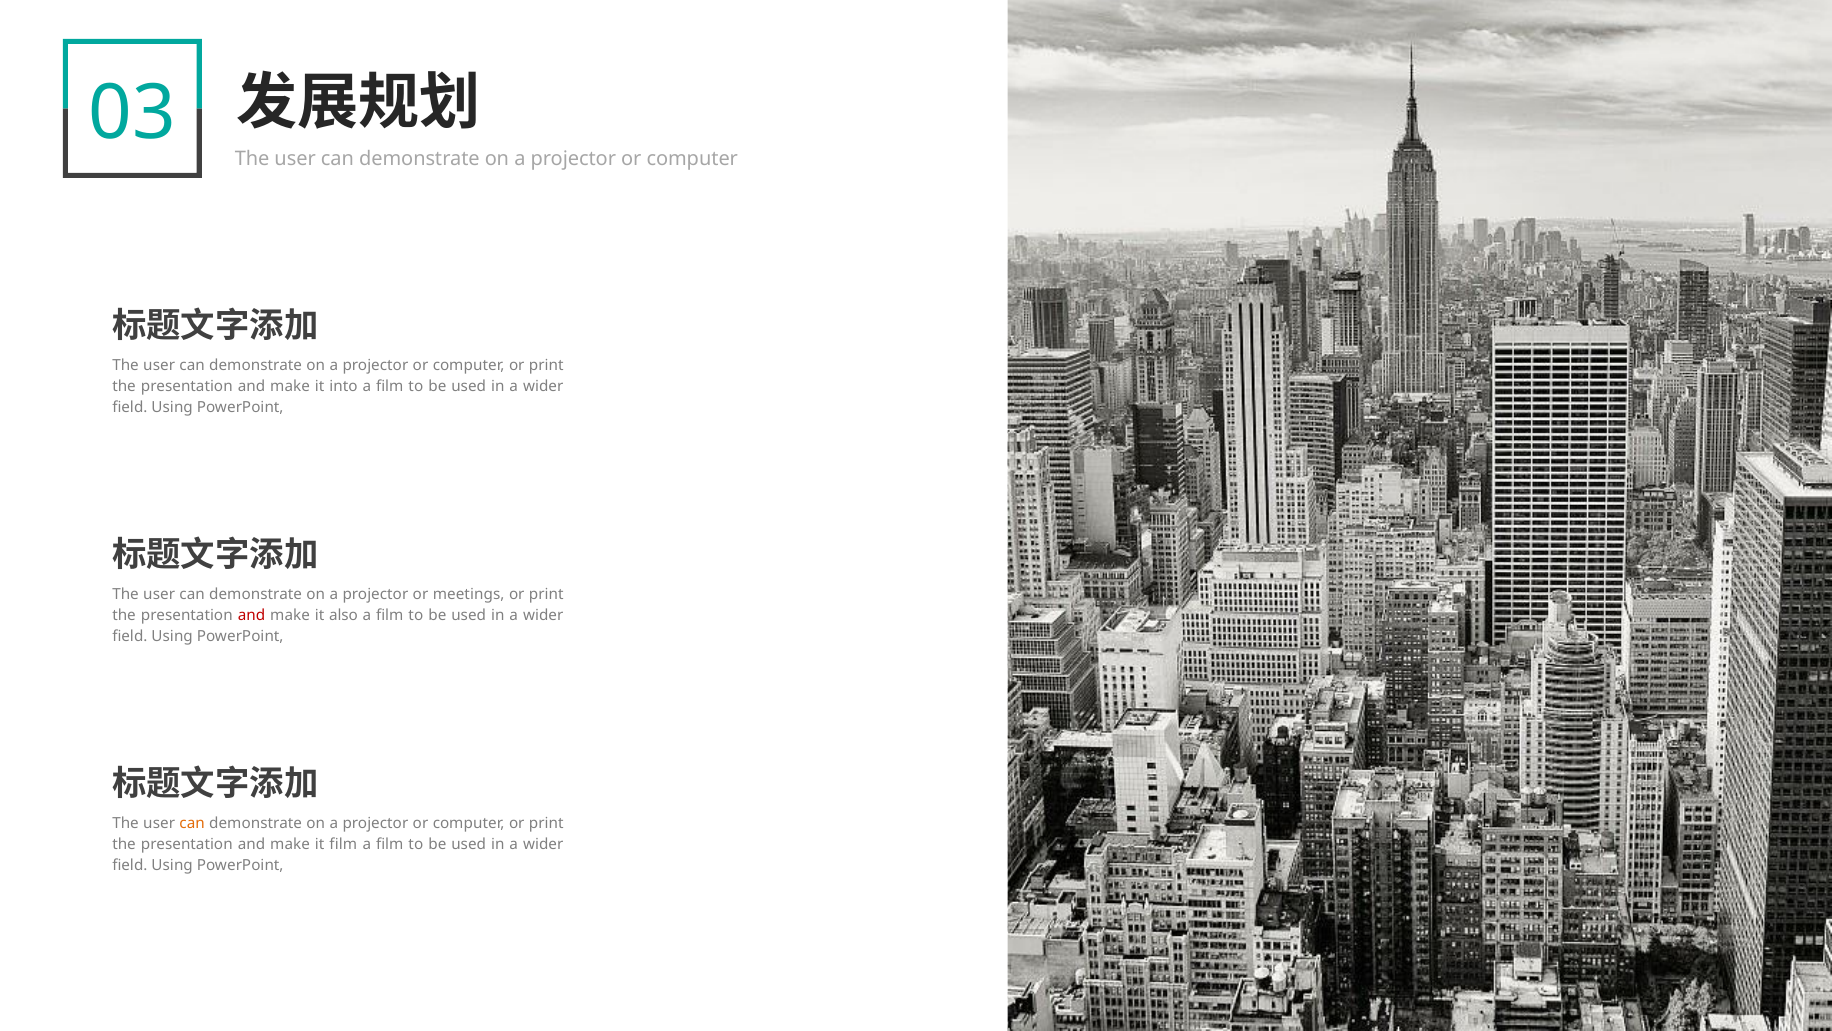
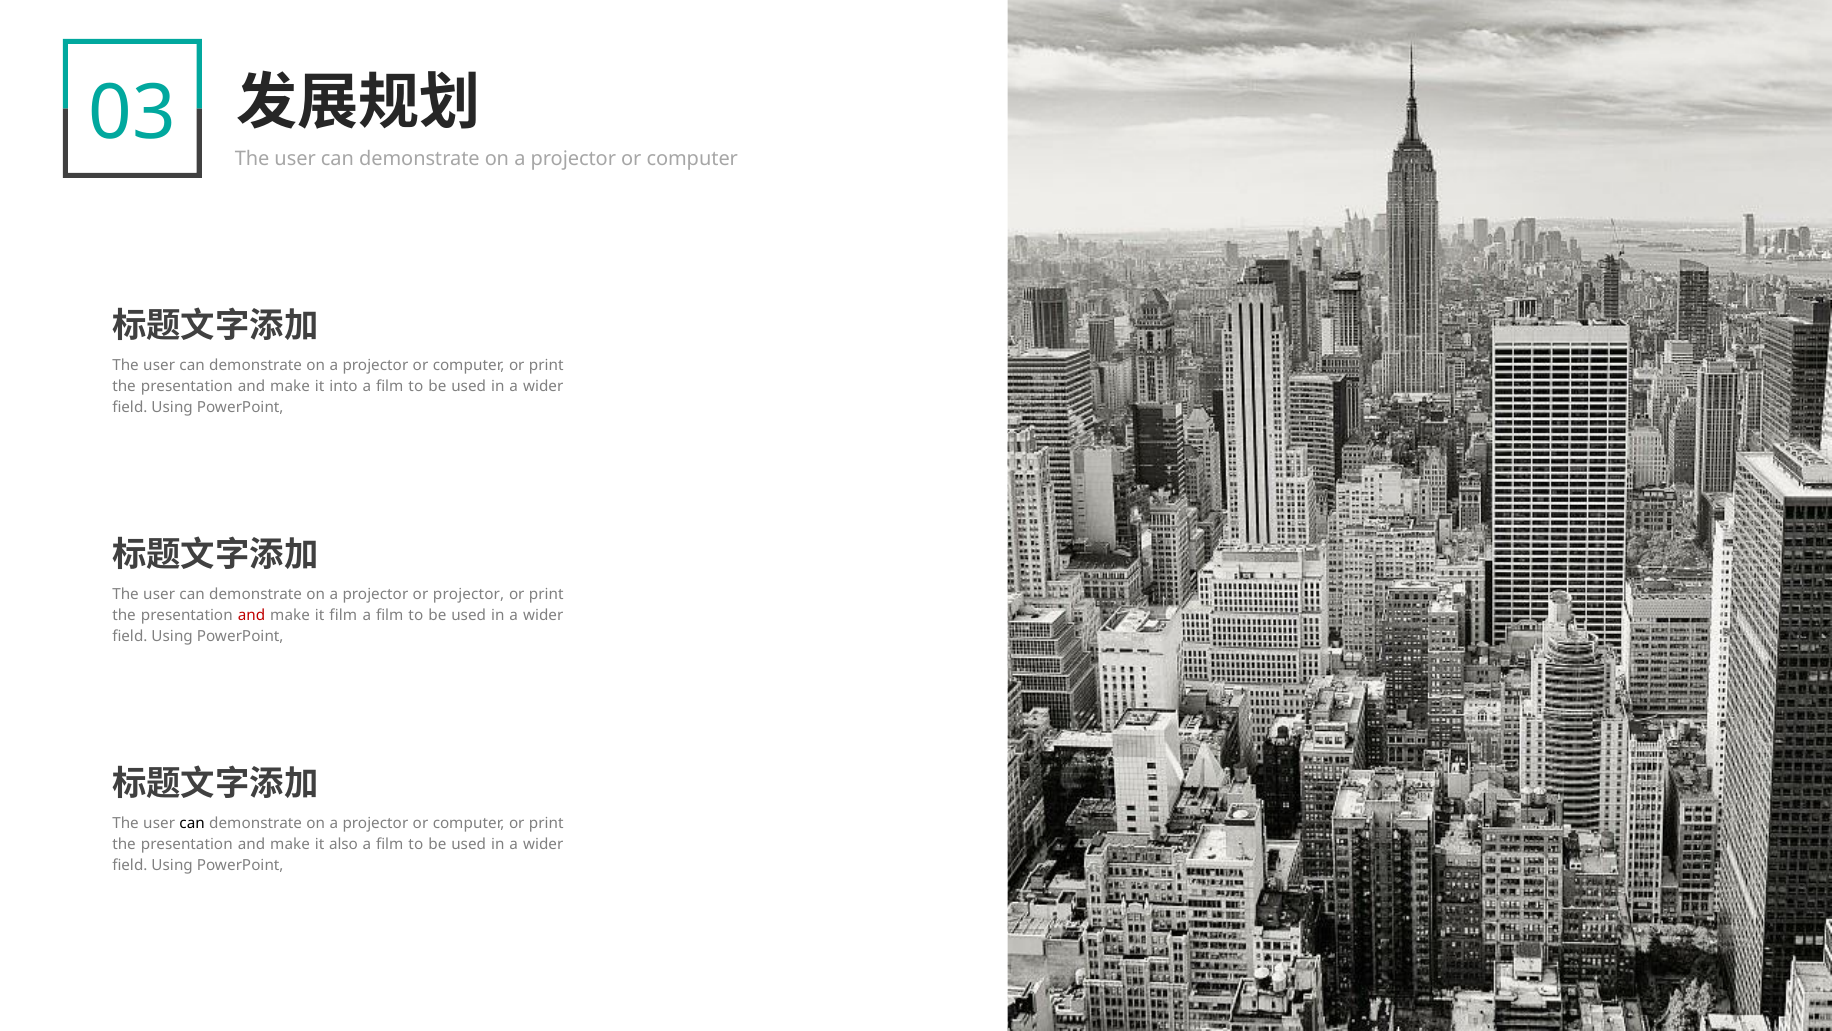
or meetings: meetings -> projector (469, 594)
it also: also -> film (343, 615)
can colour: orange -> black (192, 823)
it film: film -> also (343, 844)
